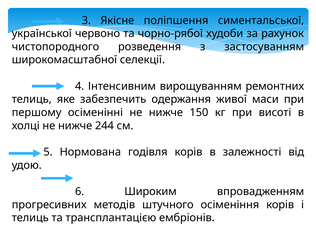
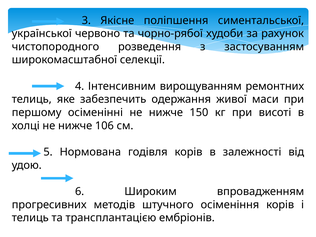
244: 244 -> 106 (104, 126)
